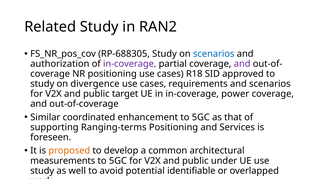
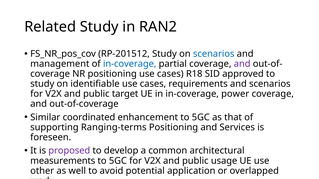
RP-688305: RP-688305 -> RP-201512 (124, 54)
authorization: authorization -> management (60, 64)
in-coverage colour: purple -> blue (130, 64)
divergence: divergence -> identifiable (95, 84)
proposed colour: orange -> purple (69, 151)
under: under -> usage (224, 161)
study: study -> other (42, 171)
identifiable: identifiable -> application (191, 171)
